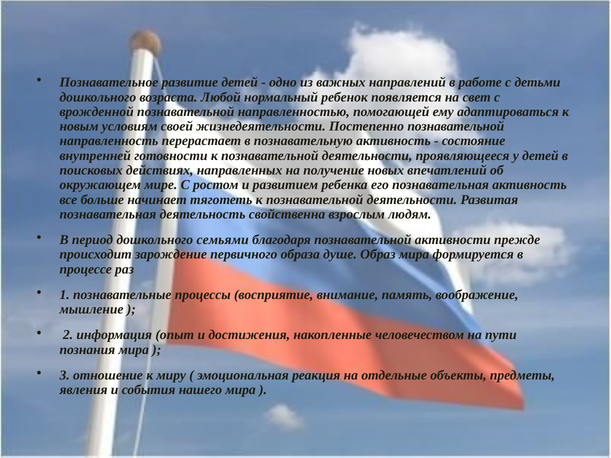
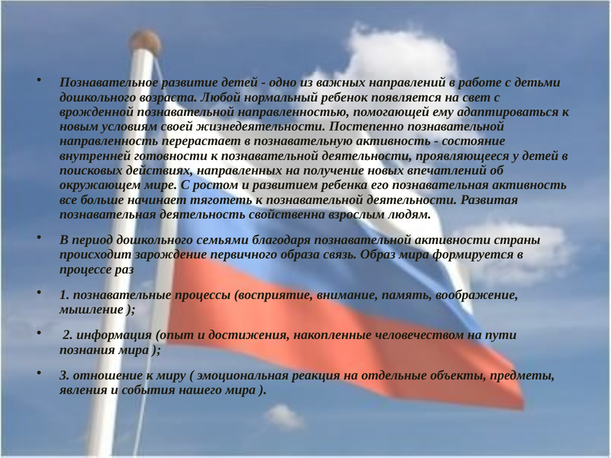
прежде: прежде -> страны (517, 240)
душе: душе -> связь (340, 255)
